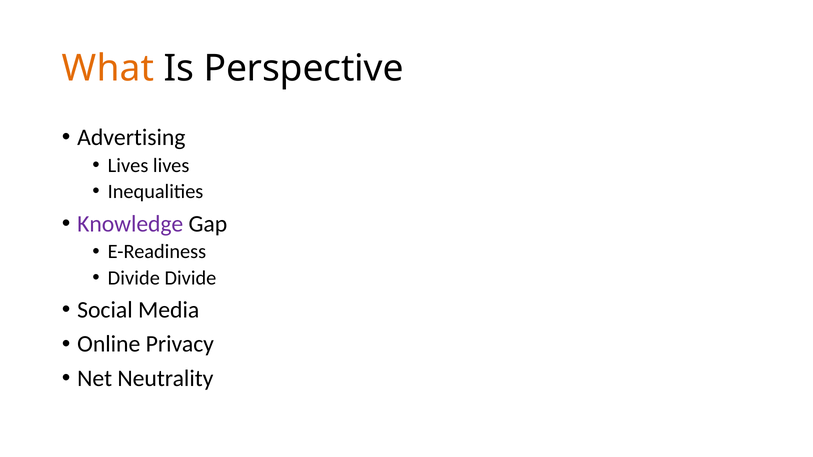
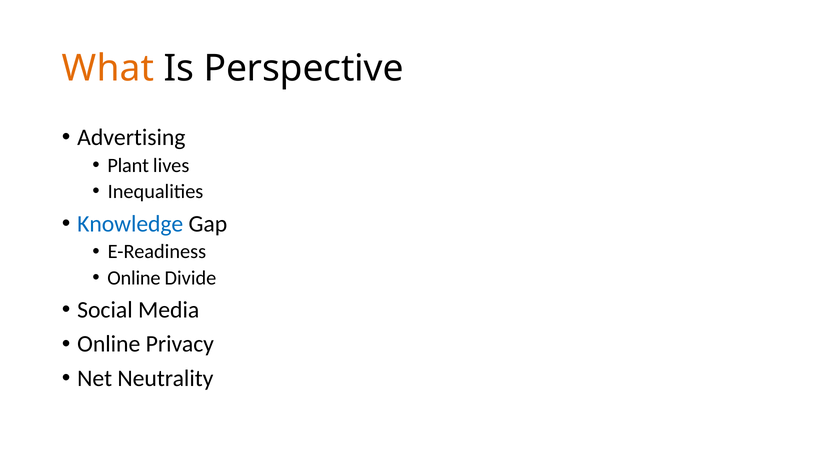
Lives: Lives -> Plant (128, 165)
Knowledge colour: purple -> blue (130, 224)
Divide: Divide -> Online (134, 278)
